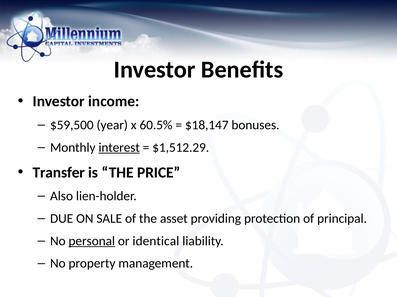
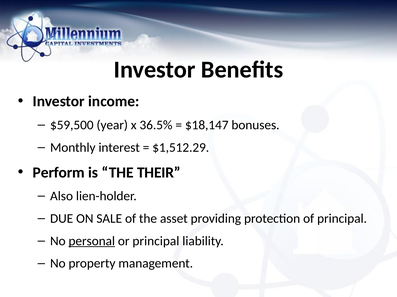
60.5%: 60.5% -> 36.5% (156, 125)
interest underline: present -> none (119, 148)
Transfer: Transfer -> Perform (59, 173)
PRICE: PRICE -> THEIR (159, 173)
or identical: identical -> principal (156, 242)
